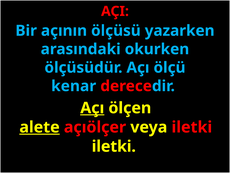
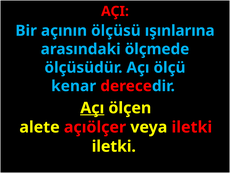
yazarken: yazarken -> ışınlarına (180, 31)
okurken: okurken -> ölçmede (157, 49)
alete underline: present -> none (40, 127)
